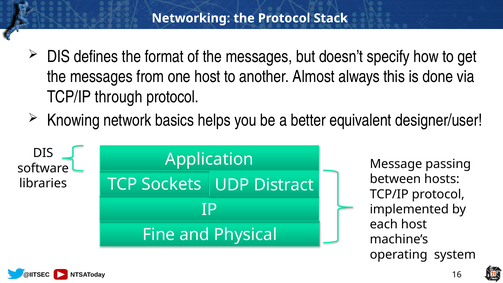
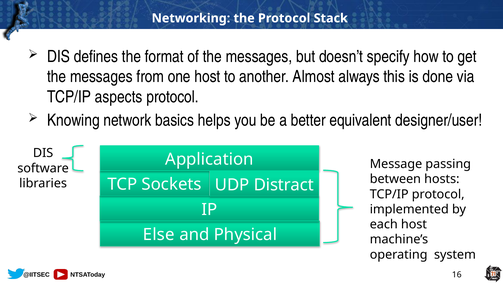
through: through -> aspects (119, 97)
Fine: Fine -> Else (159, 235)
